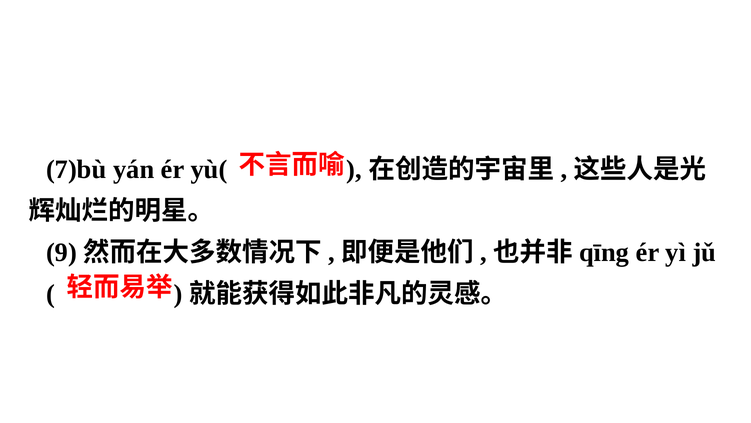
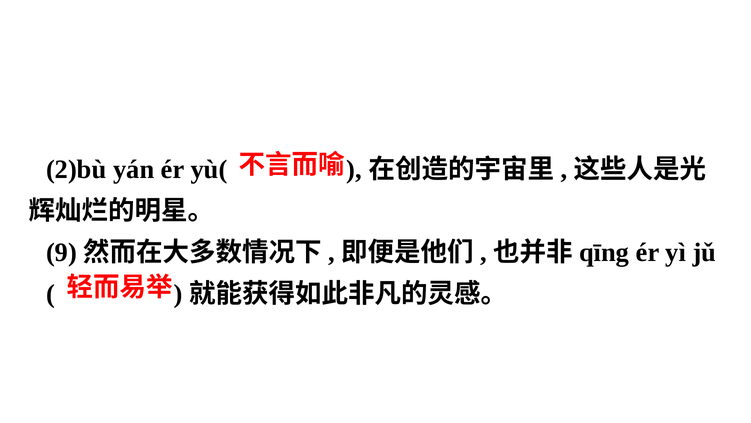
7)bù: 7)bù -> 2)bù (76, 169)
